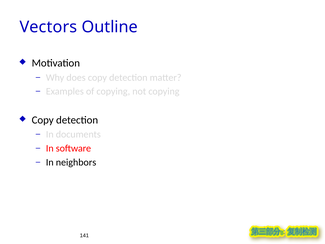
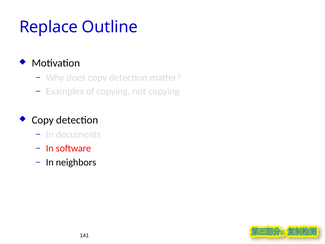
Vectors: Vectors -> Replace (49, 27)
